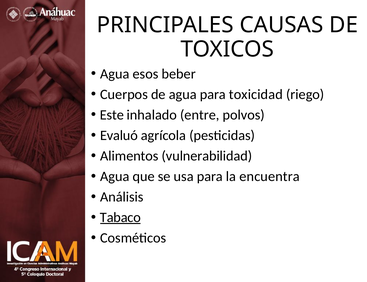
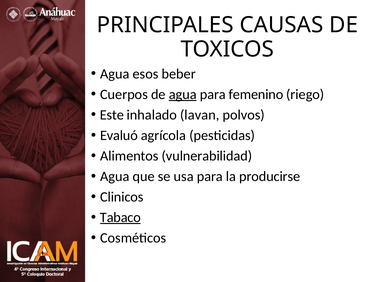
agua underline: none -> present (183, 94)
toxicidad: toxicidad -> femenino (256, 94)
entre: entre -> lavan (200, 115)
encuentra: encuentra -> producirse (270, 176)
Análisis: Análisis -> Clinicos (122, 197)
